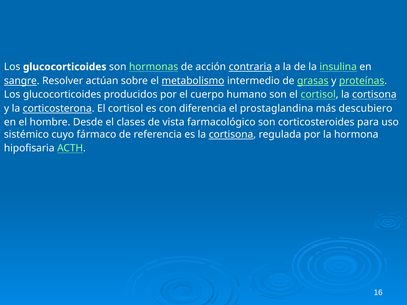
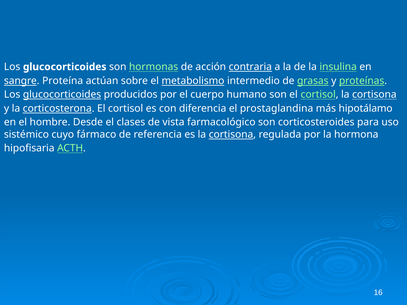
Resolver: Resolver -> Proteína (63, 81)
glucocorticoides underline: none -> present (62, 95)
descubiero: descubiero -> hipotálamo (366, 108)
